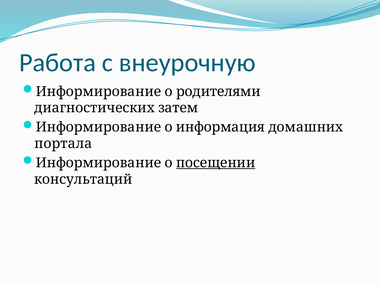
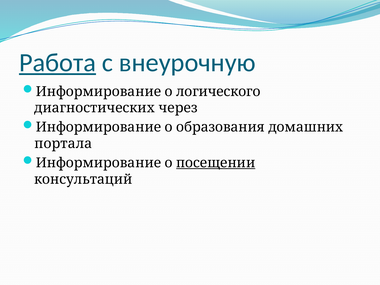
Работа underline: none -> present (57, 63)
родителями: родителями -> логического (218, 91)
затем: затем -> через (178, 108)
информация: информация -> образования (220, 127)
